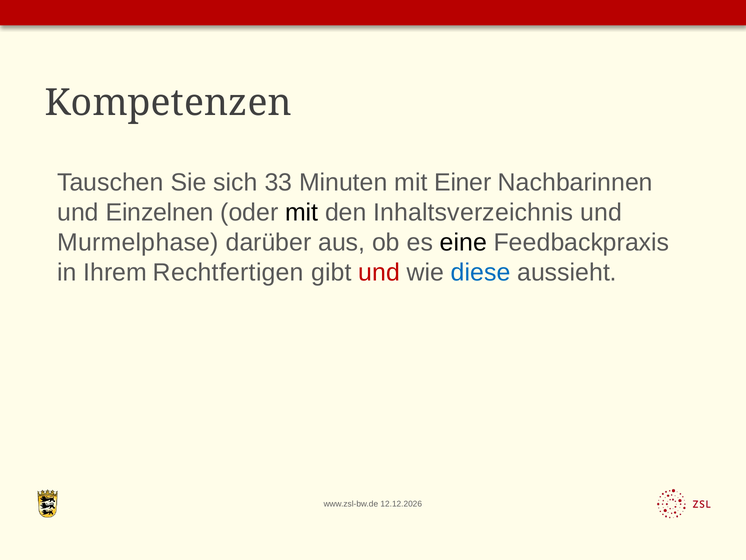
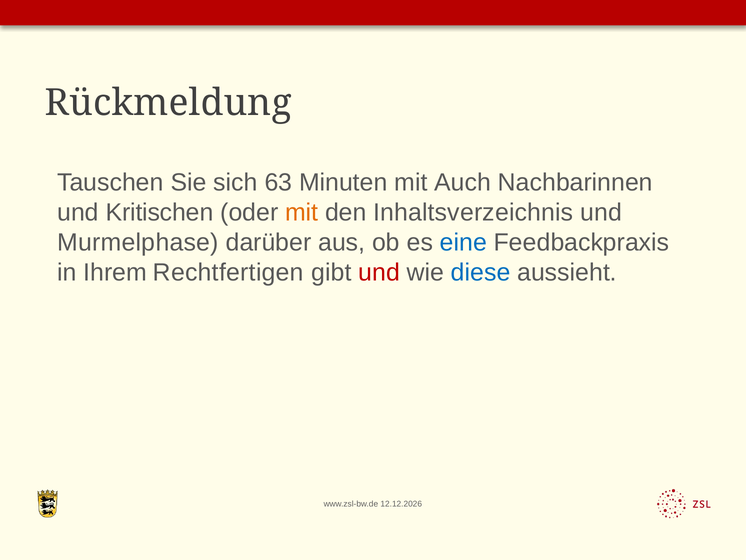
Kompetenzen: Kompetenzen -> Rückmeldung (168, 103)
33: 33 -> 63 (278, 183)
Einer: Einer -> Auch (463, 183)
Einzelnen: Einzelnen -> Kritischen (160, 212)
mit colour: black -> orange (302, 212)
eine colour: black -> blue (463, 242)
